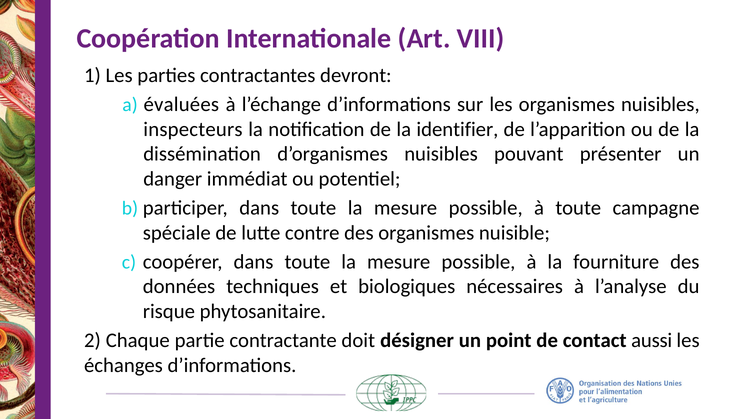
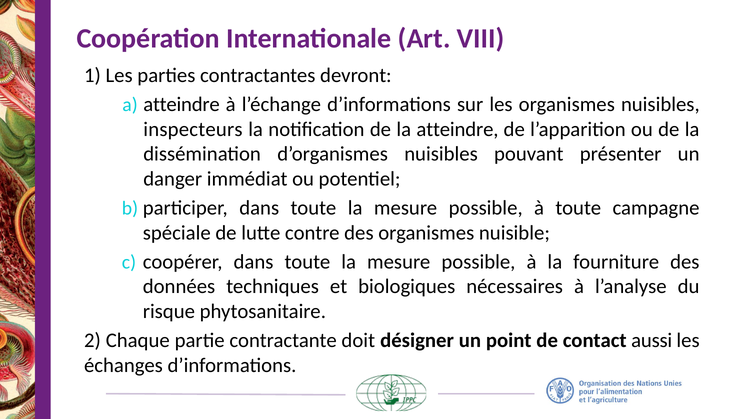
évaluées: évaluées -> atteindre (182, 105)
la identifier: identifier -> atteindre (457, 129)
